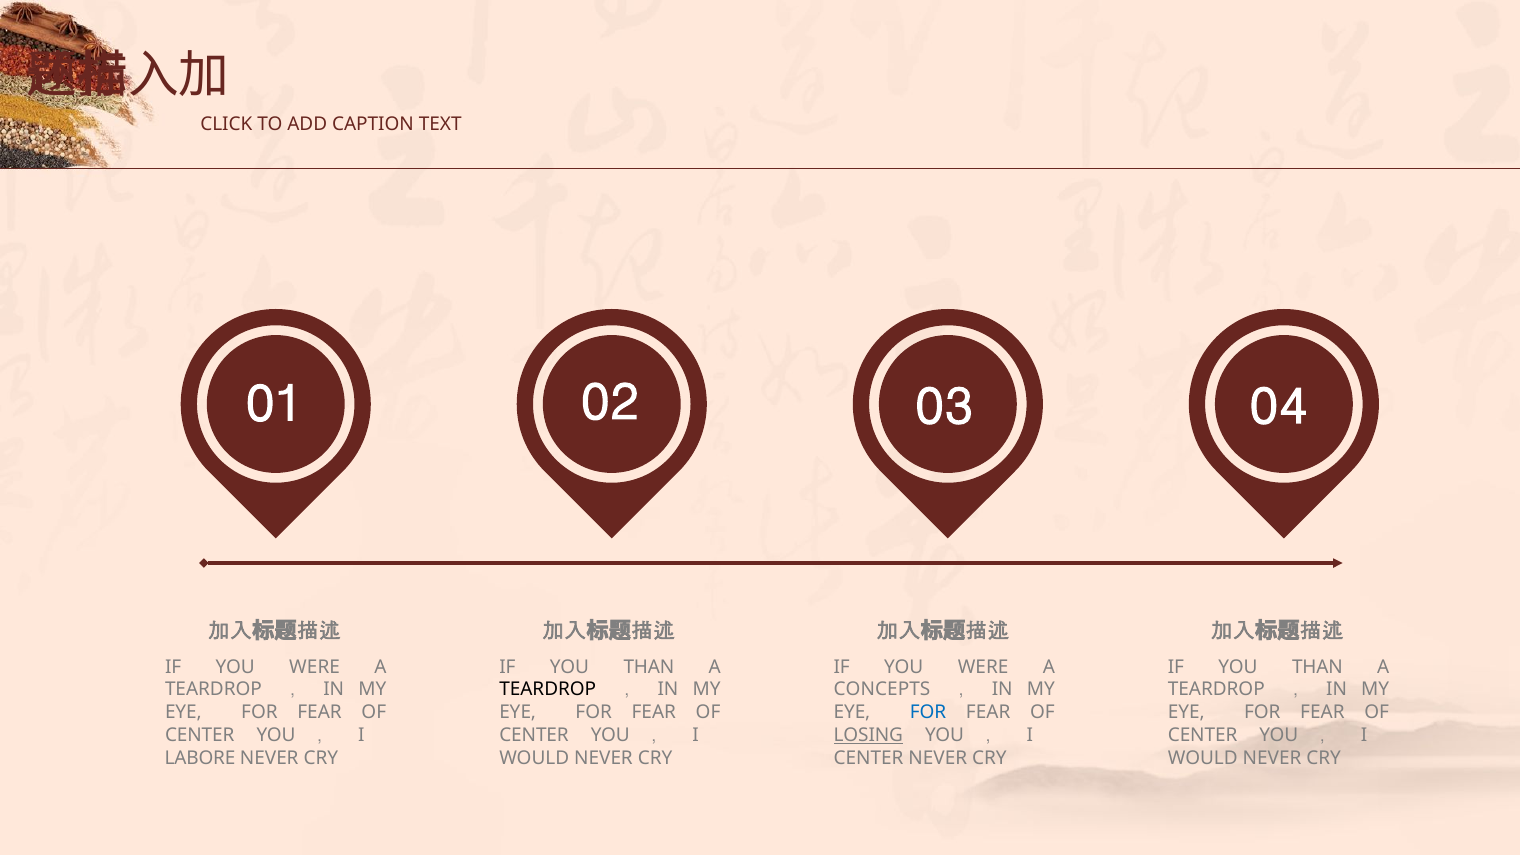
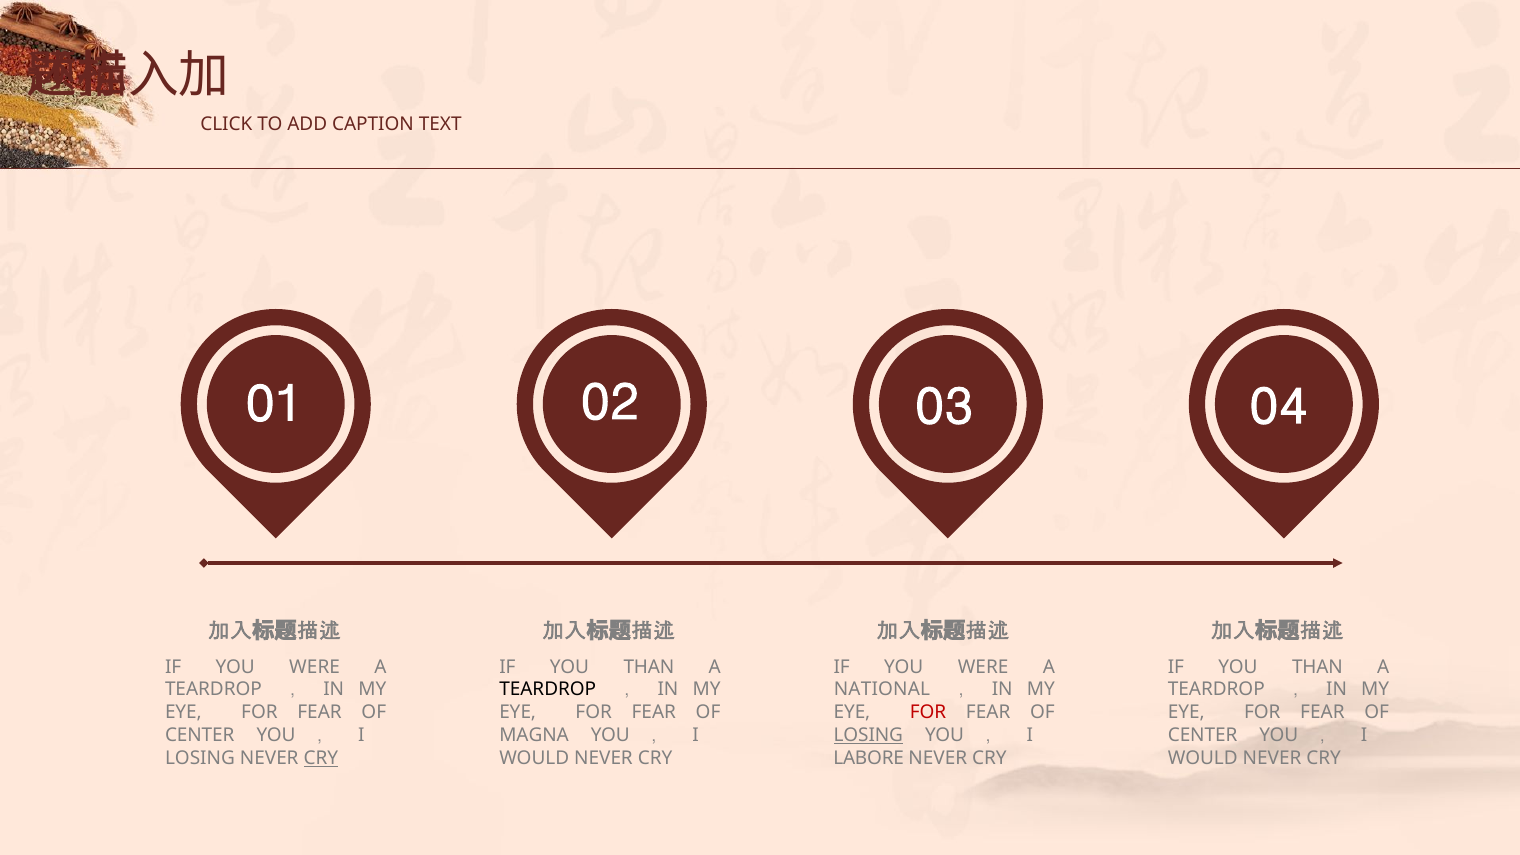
CONCEPTS: CONCEPTS -> NATIONAL (882, 690)
FOR colour: blue -> red (928, 713)
CENTER: CENTER -> MAGNA (534, 735)
LABORE: LABORE -> LOSING (200, 758)
CRY underline: none -> present (321, 758)
CENTER: CENTER -> LABORE (869, 758)
